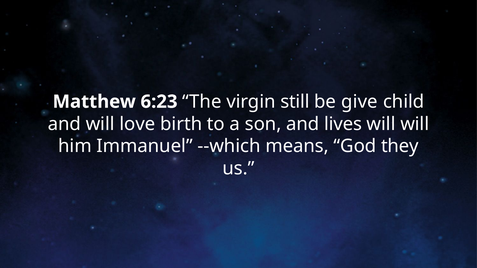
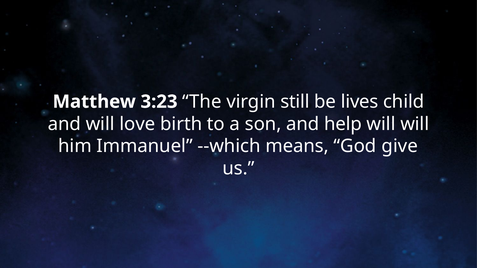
6:23: 6:23 -> 3:23 (159, 102)
give: give -> lives (360, 102)
lives: lives -> help (343, 124)
they: they -> give (400, 146)
